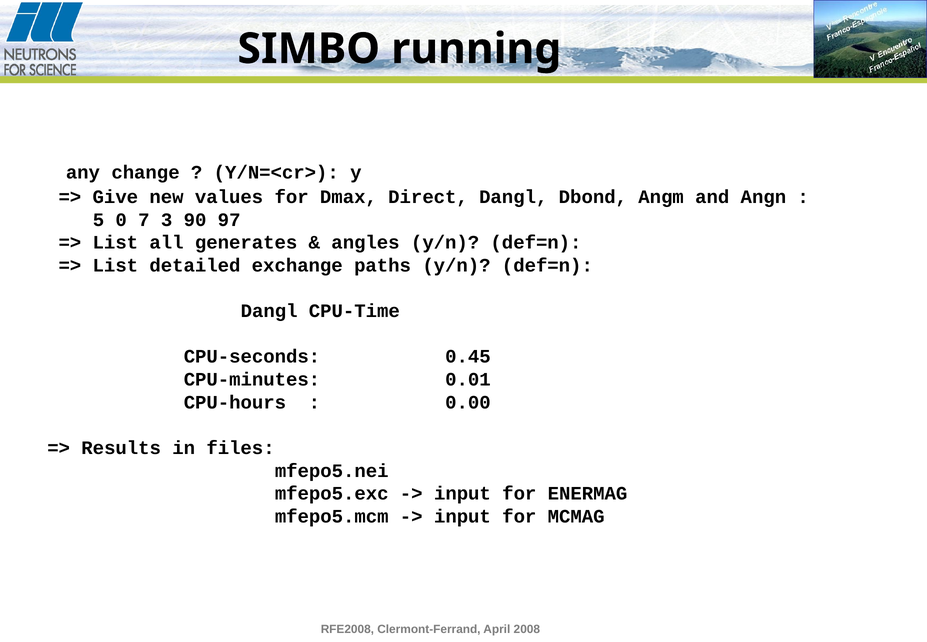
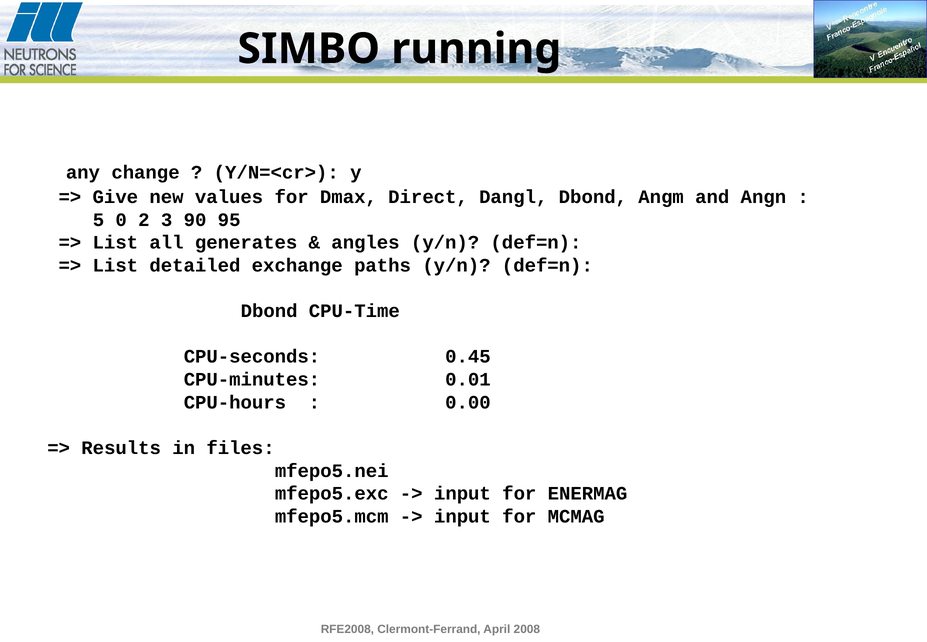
7: 7 -> 2 (144, 220)
97: 97 -> 95 (229, 220)
Dangl: Dangl -> Dbond (269, 311)
